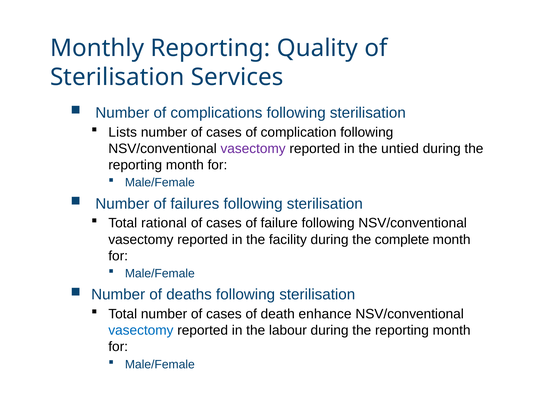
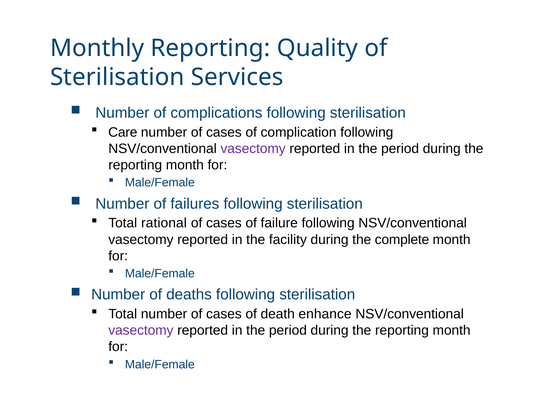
Lists: Lists -> Care (123, 132)
untied: untied -> period (400, 149)
vasectomy colour: blue -> purple (141, 331)
labour: labour -> period (288, 331)
